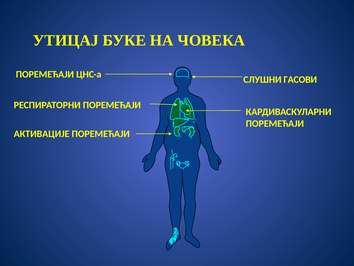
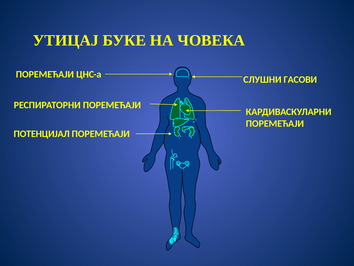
АКТИВАЦИЈЕ: АКТИВАЦИЈЕ -> ПОТЕНЦИЈАЛ (42, 134)
